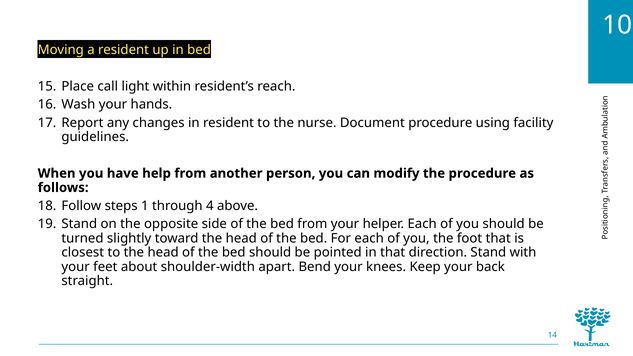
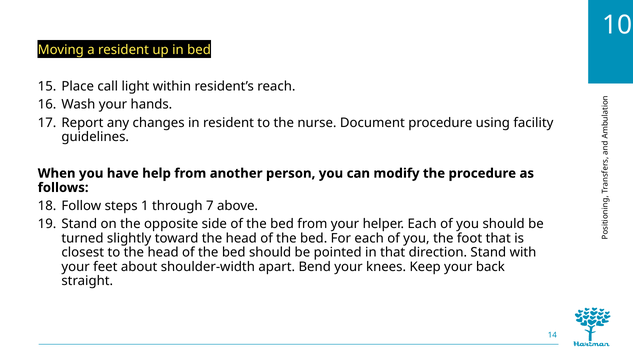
4: 4 -> 7 (210, 206)
